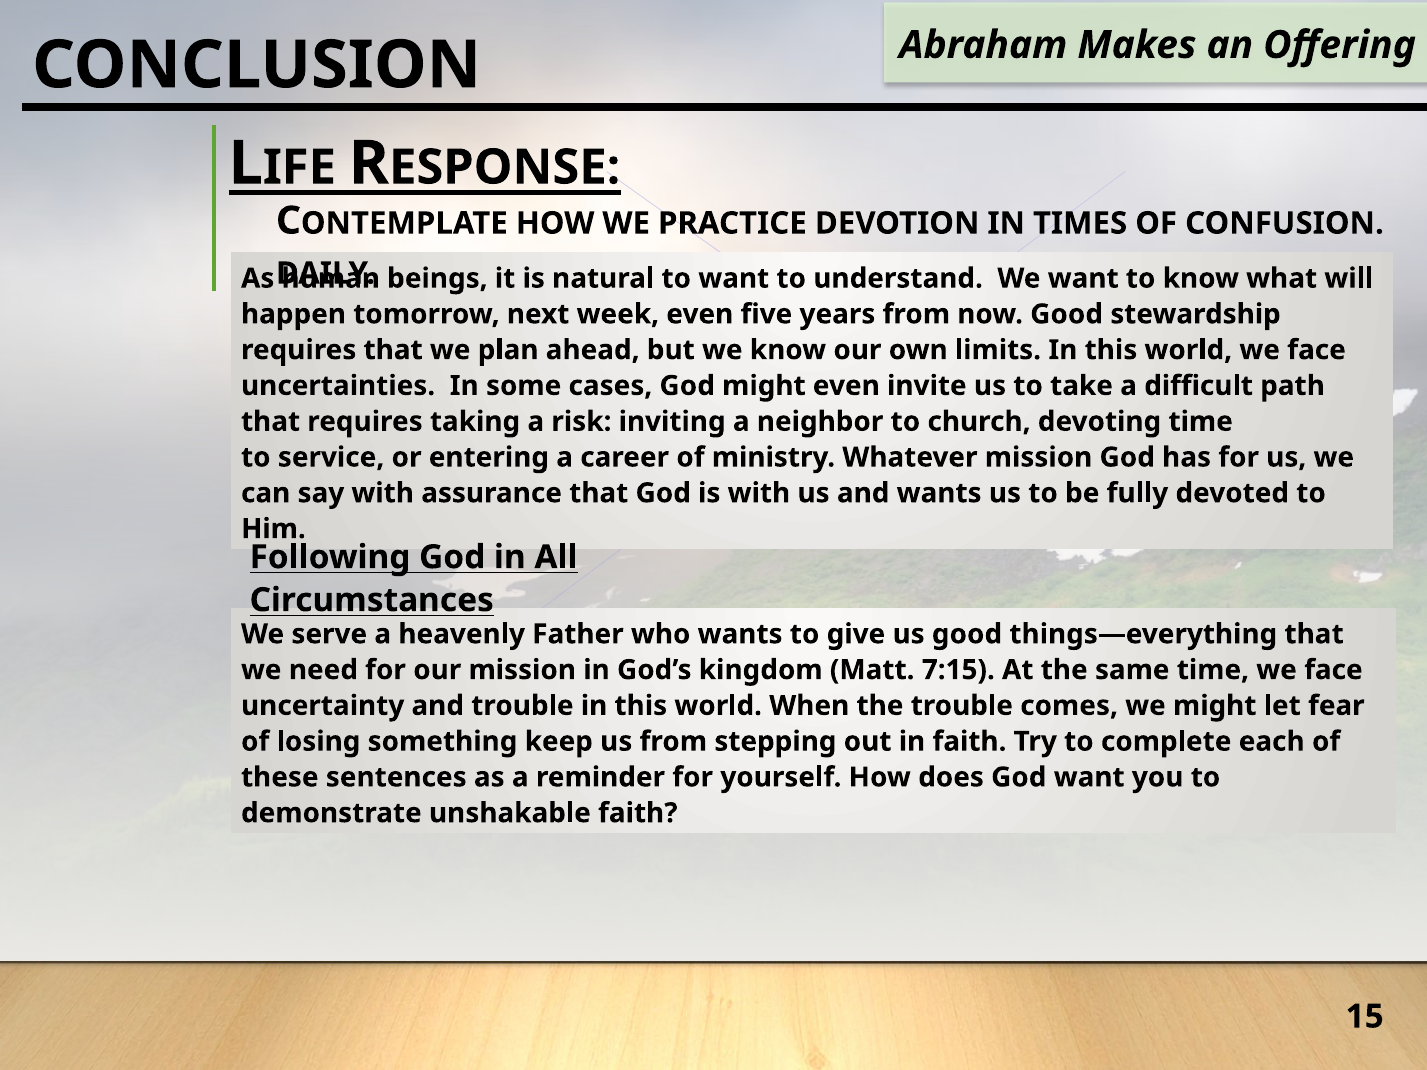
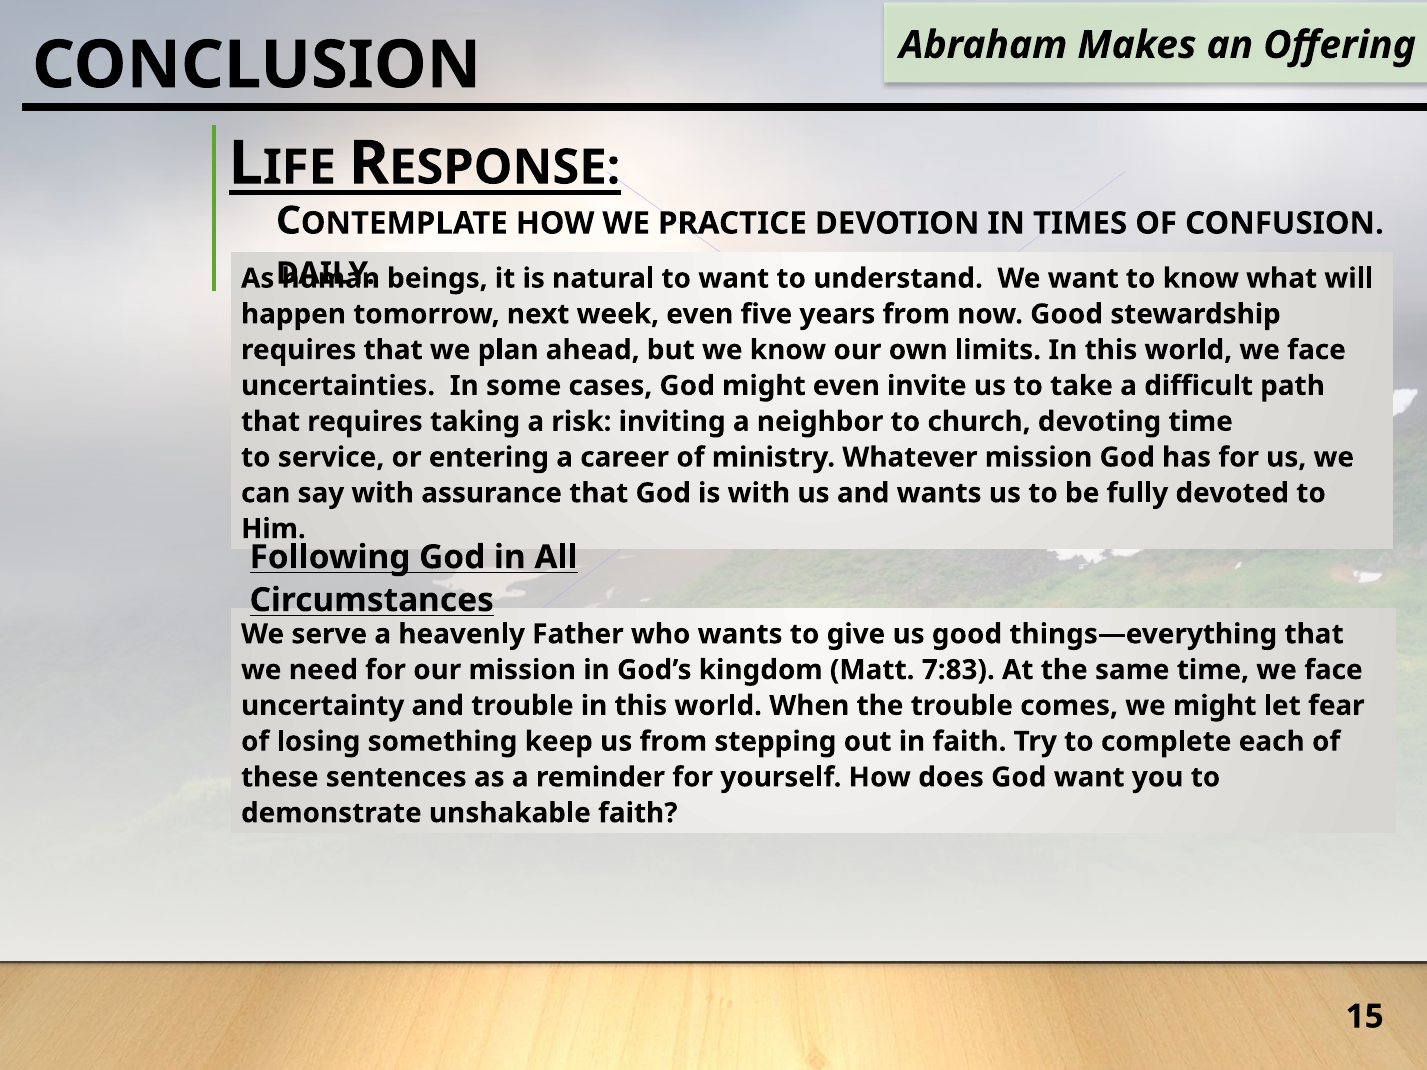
7:15: 7:15 -> 7:83 (958, 670)
